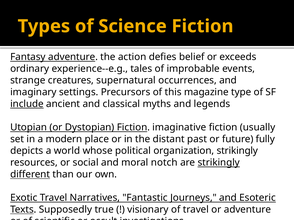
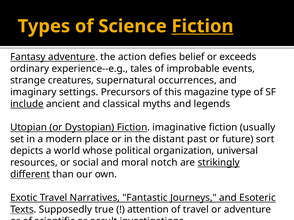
Fiction underline: none -> present (202, 26)
fully: fully -> sort (265, 139)
organization strikingly: strikingly -> universal (237, 151)
visionary: visionary -> attention (148, 210)
